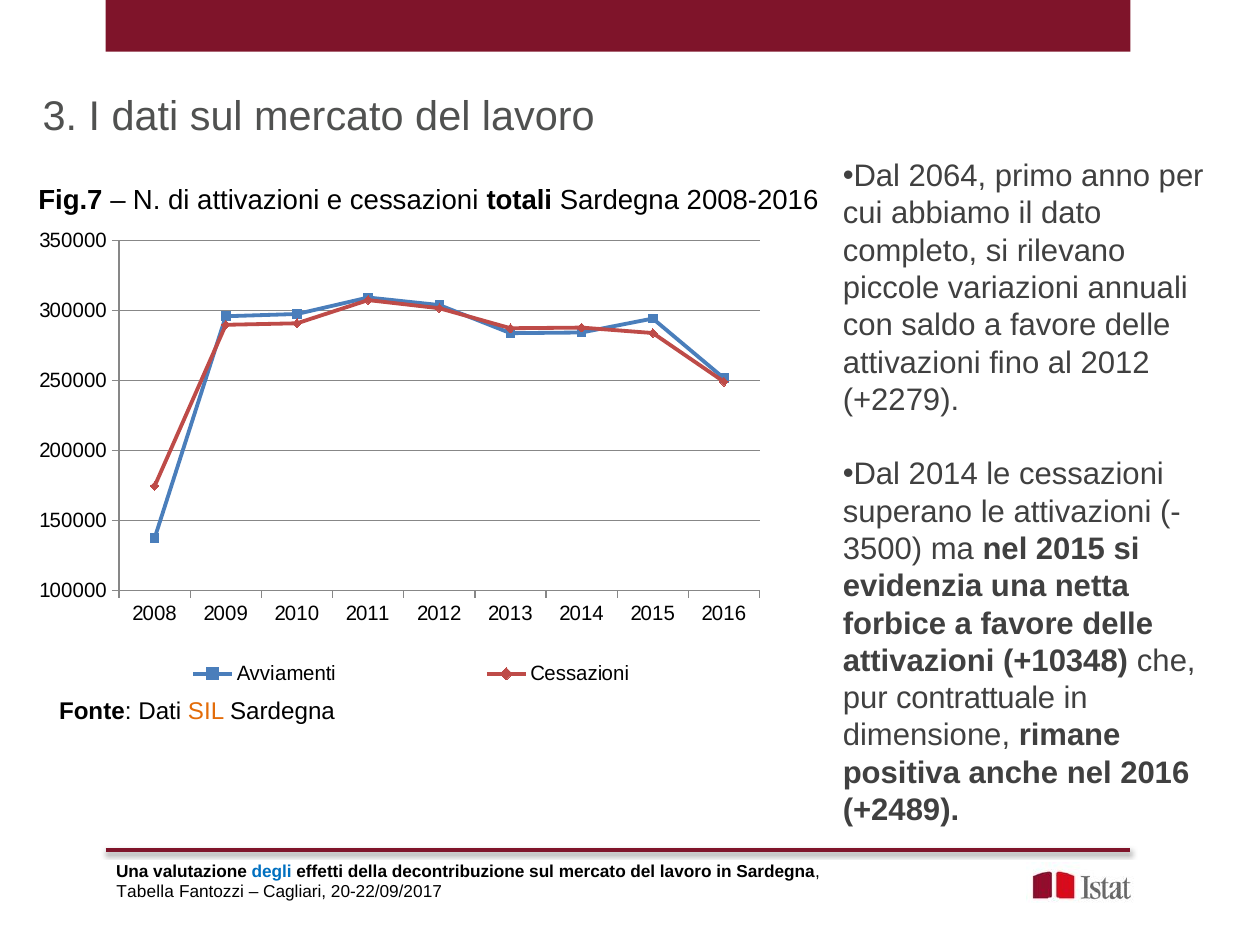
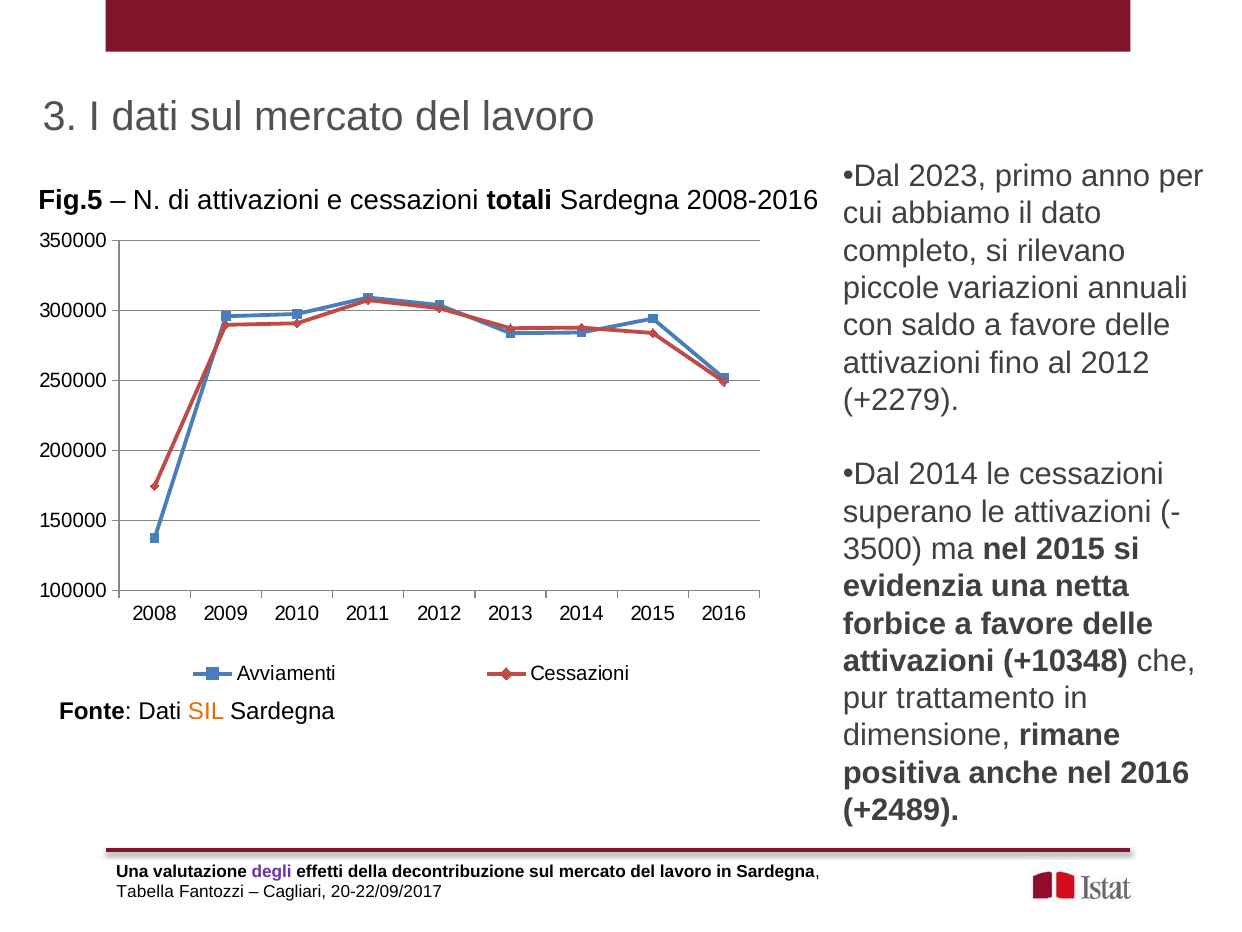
2064: 2064 -> 2023 (947, 176)
Fig.7: Fig.7 -> Fig.5 (70, 200)
contrattuale: contrattuale -> trattamento (976, 698)
degli colour: blue -> purple (272, 871)
